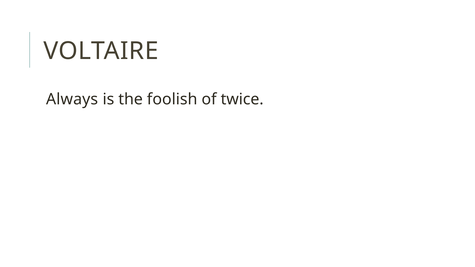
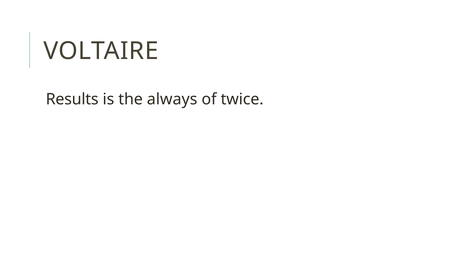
Always: Always -> Results (72, 99)
foolish: foolish -> always (172, 99)
